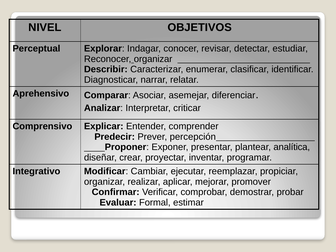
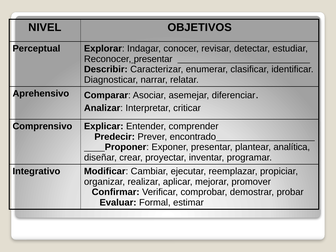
Reconocer organizar: organizar -> presentar (153, 59)
percepción: percepción -> encontrado (193, 137)
